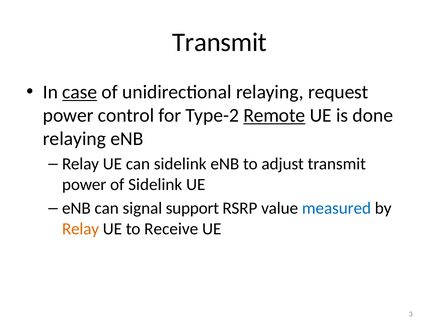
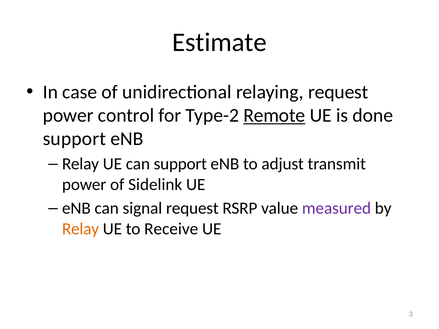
Transmit: Transmit -> Estimate (219, 42)
case underline: present -> none (80, 92)
relaying: relaying -> support (74, 139)
can sidelink: sidelink -> support (180, 164)
signal support: support -> request (192, 208)
measured colour: blue -> purple (337, 208)
